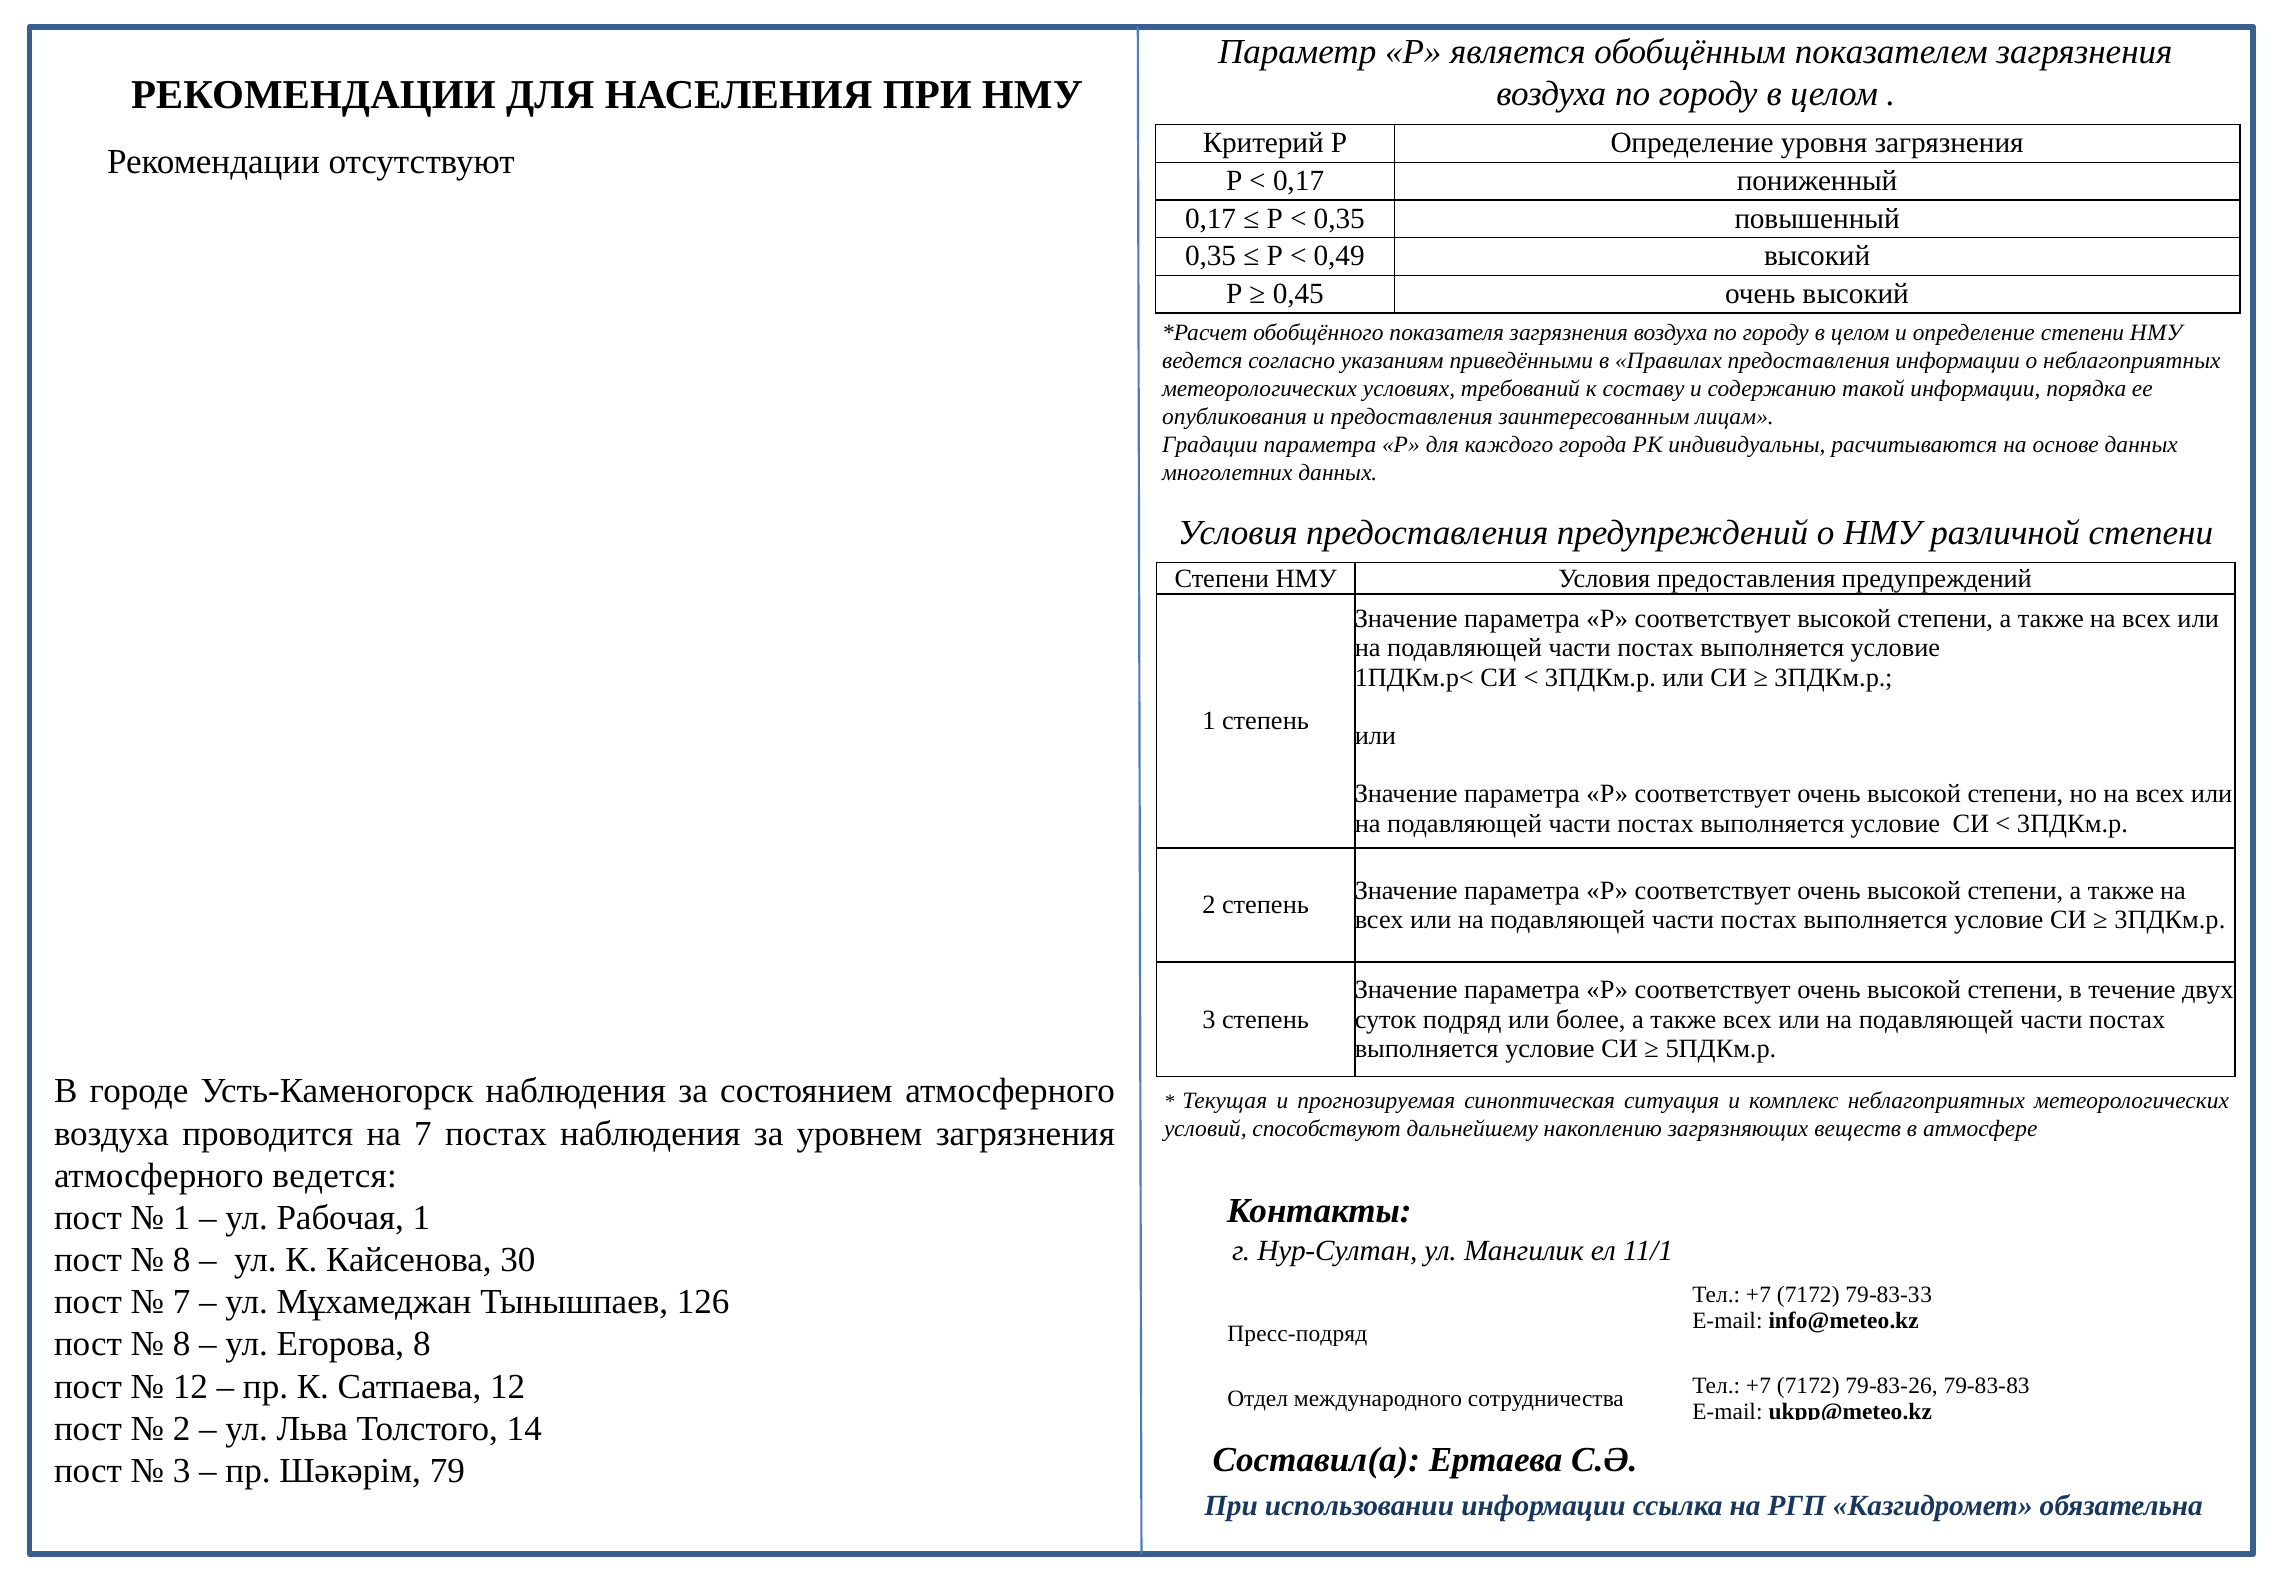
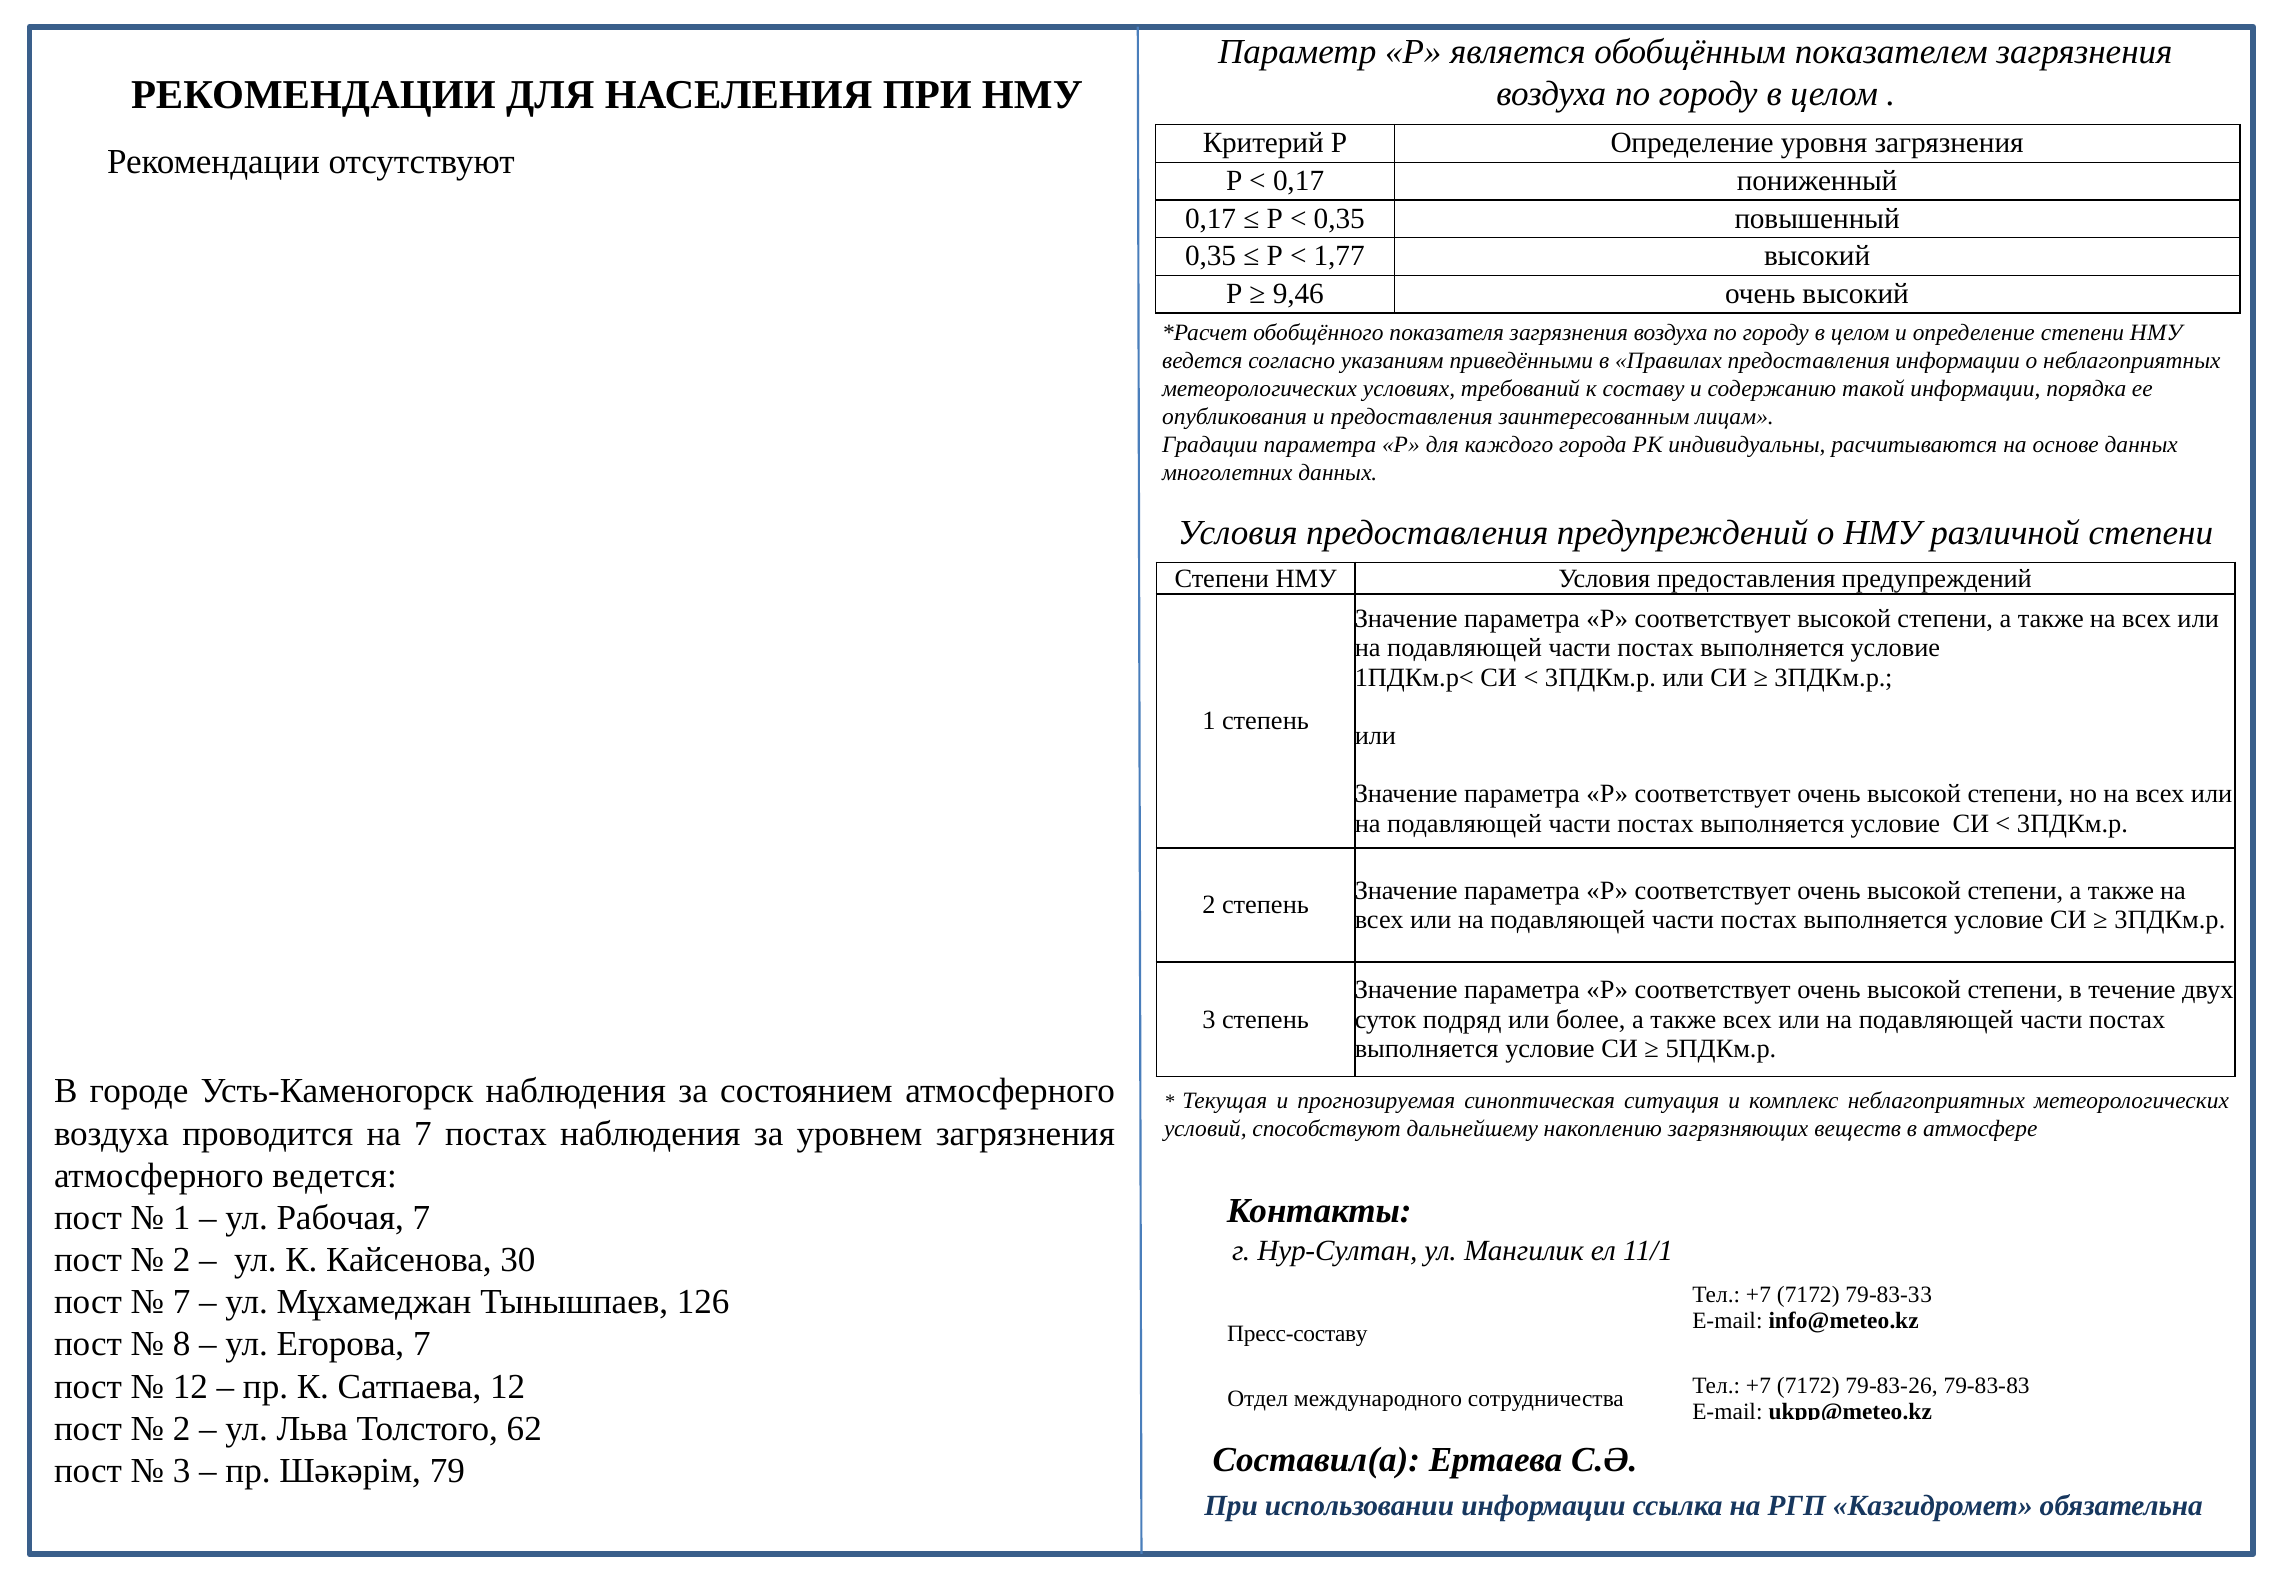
0,49: 0,49 -> 1,77 (1339, 256)
0,45: 0,45 -> 9,46 (1298, 294)
Рабочая 1: 1 -> 7 (422, 1217)
8: 8 -> 2 (182, 1260)
Пресс-подряд: Пресс-подряд -> Пресс-составу (1297, 1333)
Егорова 8: 8 -> 7 (422, 1344)
14: 14 -> 62 (524, 1428)
